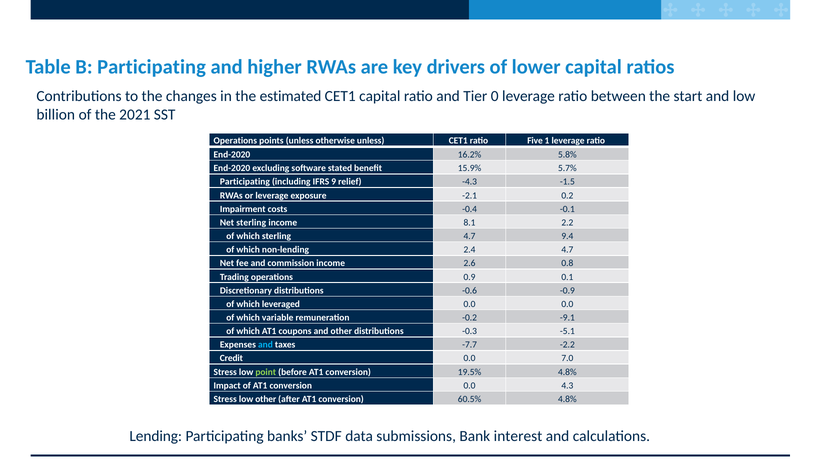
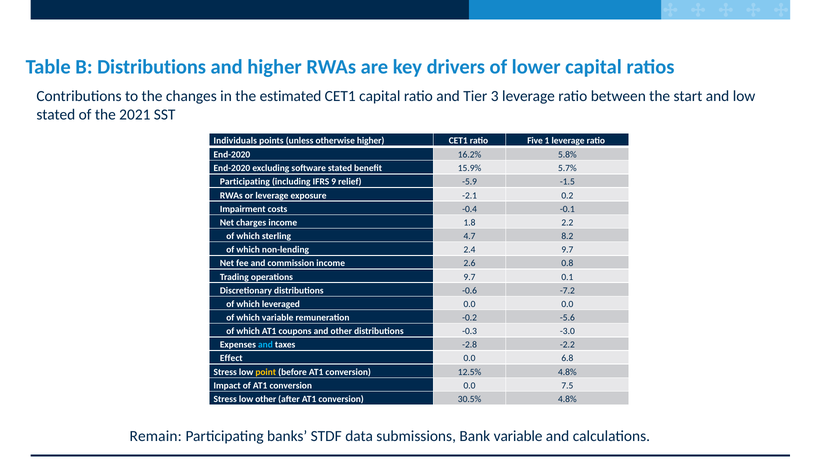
B Participating: Participating -> Distributions (152, 67)
0: 0 -> 3 (495, 96)
billion: billion -> stated (56, 114)
Operations: Operations -> Individuals (235, 141)
otherwise unless: unless -> higher (371, 141)
-4.3: -4.3 -> -5.9 (470, 182)
Net sterling: sterling -> charges (251, 222)
8.1: 8.1 -> 1.8 (470, 222)
9.4: 9.4 -> 8.2 (567, 236)
2.4 4.7: 4.7 -> 9.7 (567, 250)
operations 0.9: 0.9 -> 9.7 (470, 277)
-0.9: -0.9 -> -7.2 (567, 290)
-9.1: -9.1 -> -5.6 (567, 318)
-5.1: -5.1 -> -3.0 (567, 331)
-7.7: -7.7 -> -2.8 (470, 345)
Credit: Credit -> Effect (231, 358)
7.0: 7.0 -> 6.8 (567, 358)
point colour: light green -> yellow (266, 372)
19.5%: 19.5% -> 12.5% (470, 372)
4.3: 4.3 -> 7.5 (567, 385)
60.5%: 60.5% -> 30.5% (470, 399)
Lending: Lending -> Remain (156, 436)
Bank interest: interest -> variable (518, 436)
